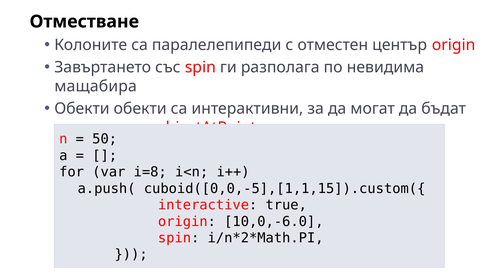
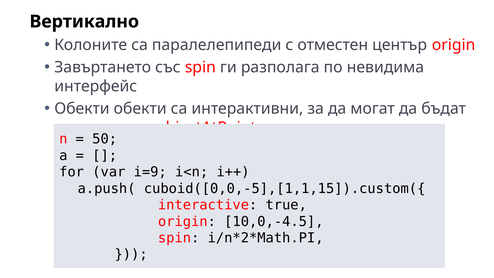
Отместване: Отместване -> Вертикално (84, 22)
мащабира: мащабира -> интерфейс (96, 86)
i=8: i=8 -> i=9 (150, 172)
10,0,-6.0: 10,0,-6.0 -> 10,0,-4.5 (274, 221)
